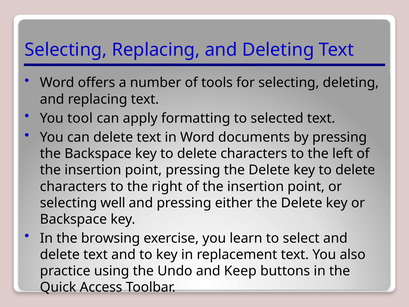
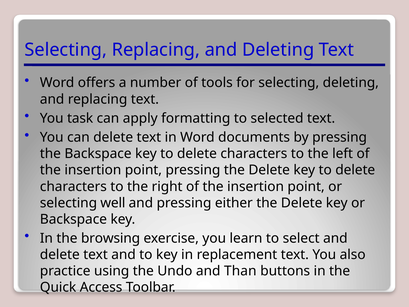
tool: tool -> task (80, 118)
Keep: Keep -> Than (240, 271)
